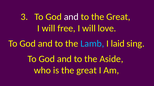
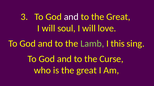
free: free -> soul (66, 29)
Lamb colour: light blue -> light green (92, 44)
laid: laid -> this (118, 44)
Aside: Aside -> Curse (111, 59)
